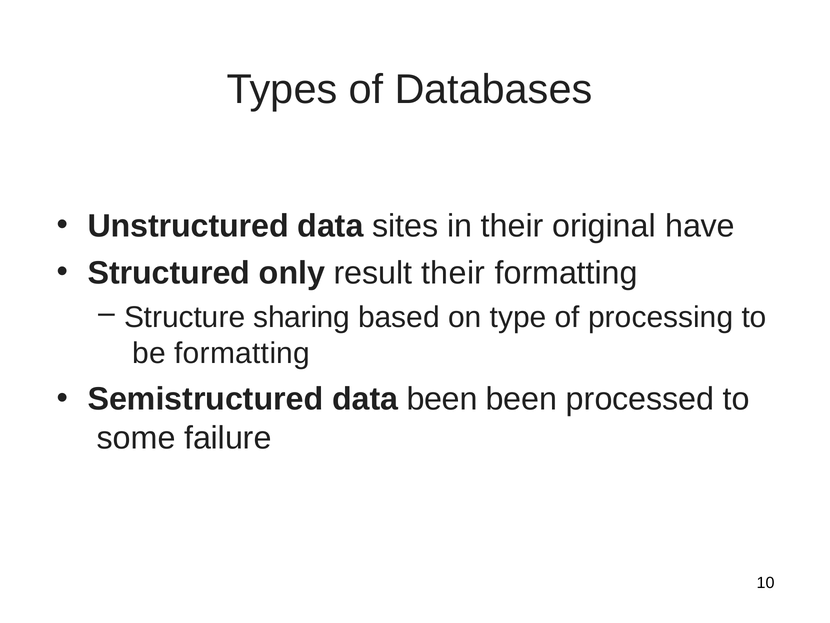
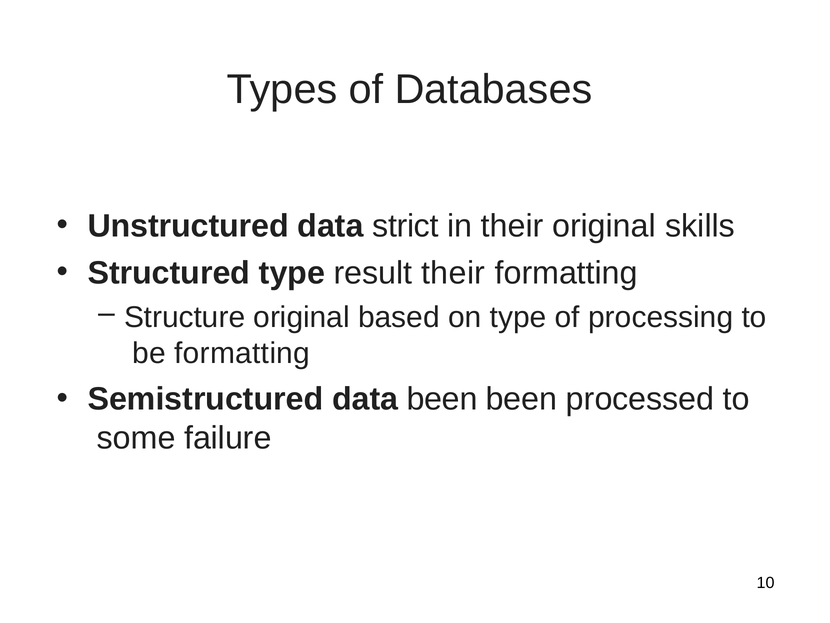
sites: sites -> strict (405, 226)
have: have -> skills (700, 226)
Structured only: only -> type (292, 273)
Structure sharing: sharing -> original (302, 317)
